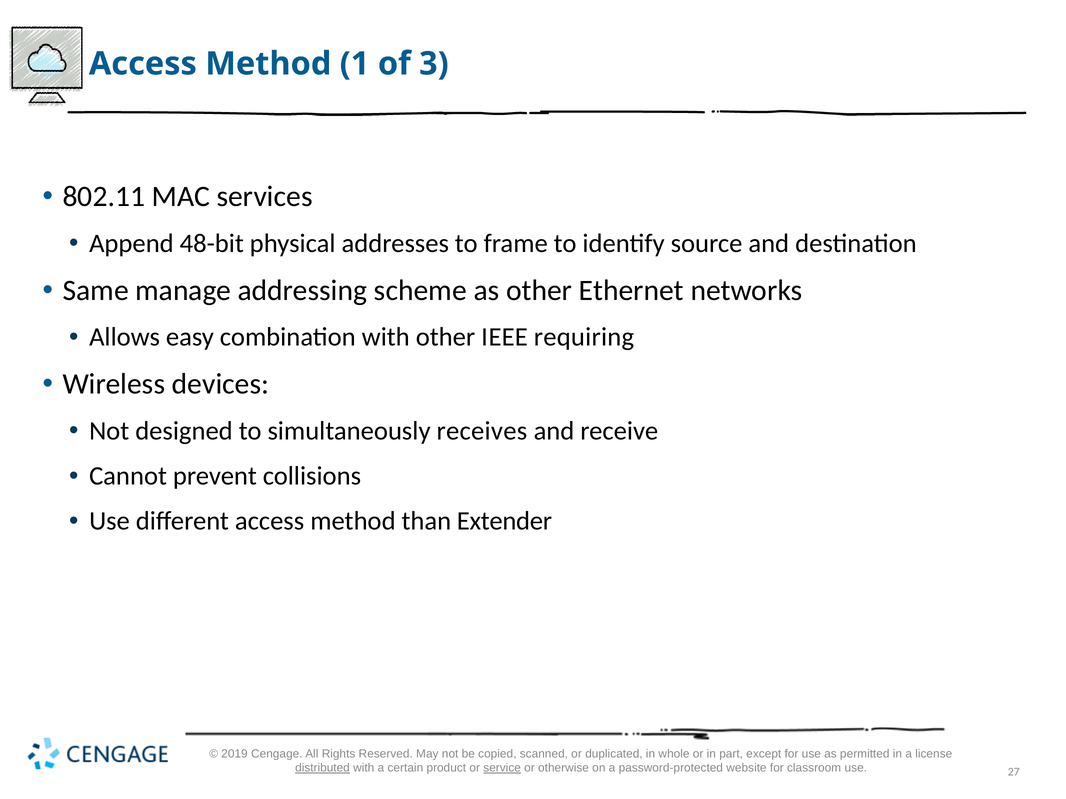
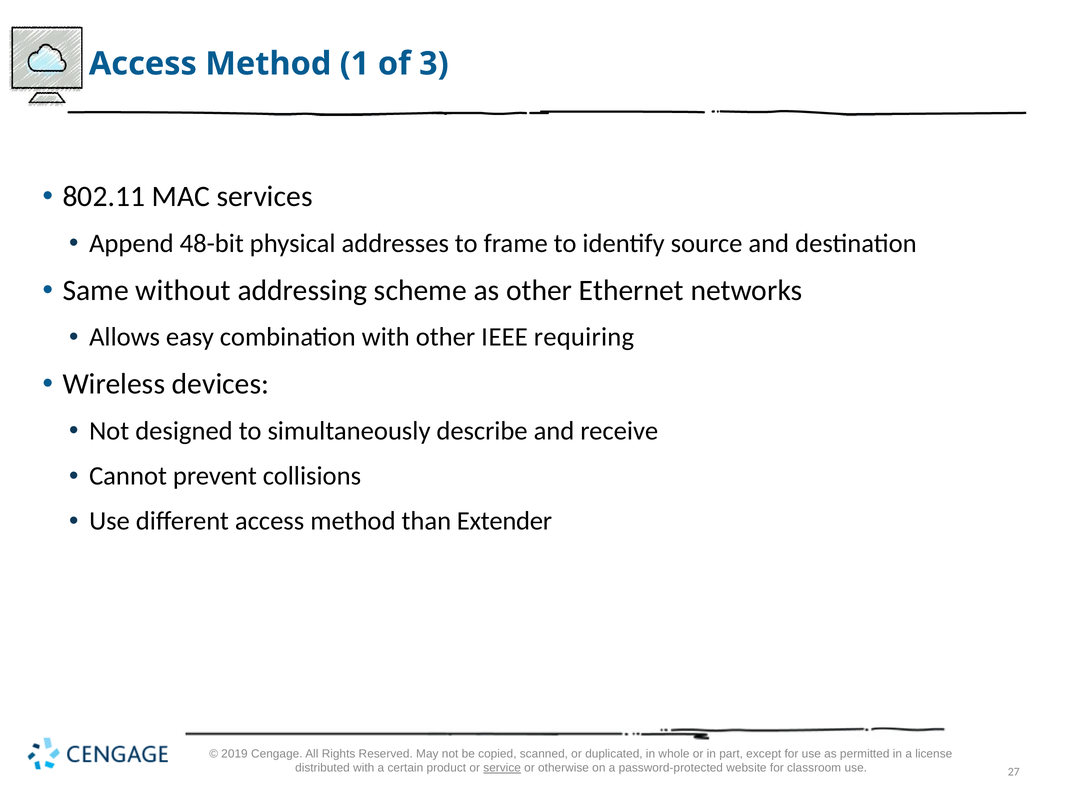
manage: manage -> without (183, 290)
receives: receives -> describe (482, 431)
distributed underline: present -> none (322, 768)
